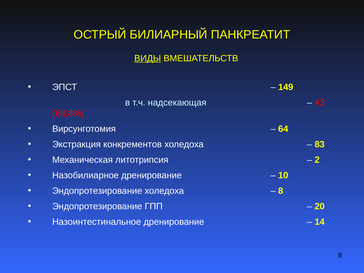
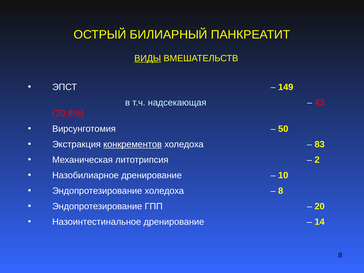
68,8%: 68,8% -> 20,8% (68, 113)
64: 64 -> 50 (283, 129)
конкрементов underline: none -> present (133, 144)
